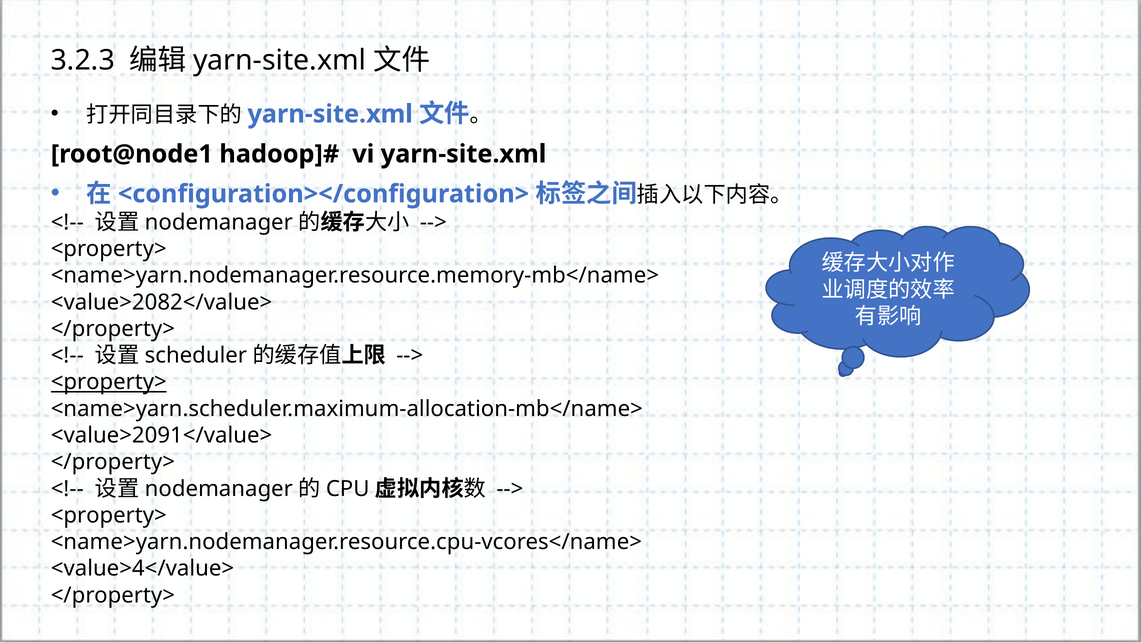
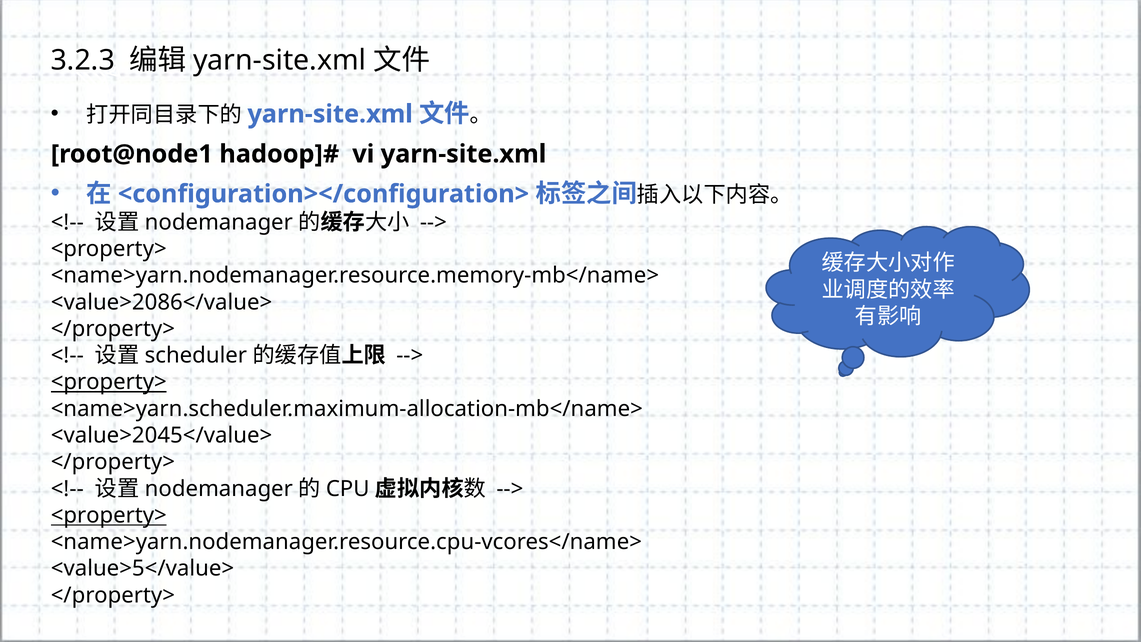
<value>2082</value>: <value>2082</value> -> <value>2086</value> (162, 302)
<value>2091</value>: <value>2091</value> -> <value>2045</value> (162, 435)
<property> underline: none -> present (109, 515)
<value>4</value>: <value>4</value> -> <value>5</value> (142, 569)
